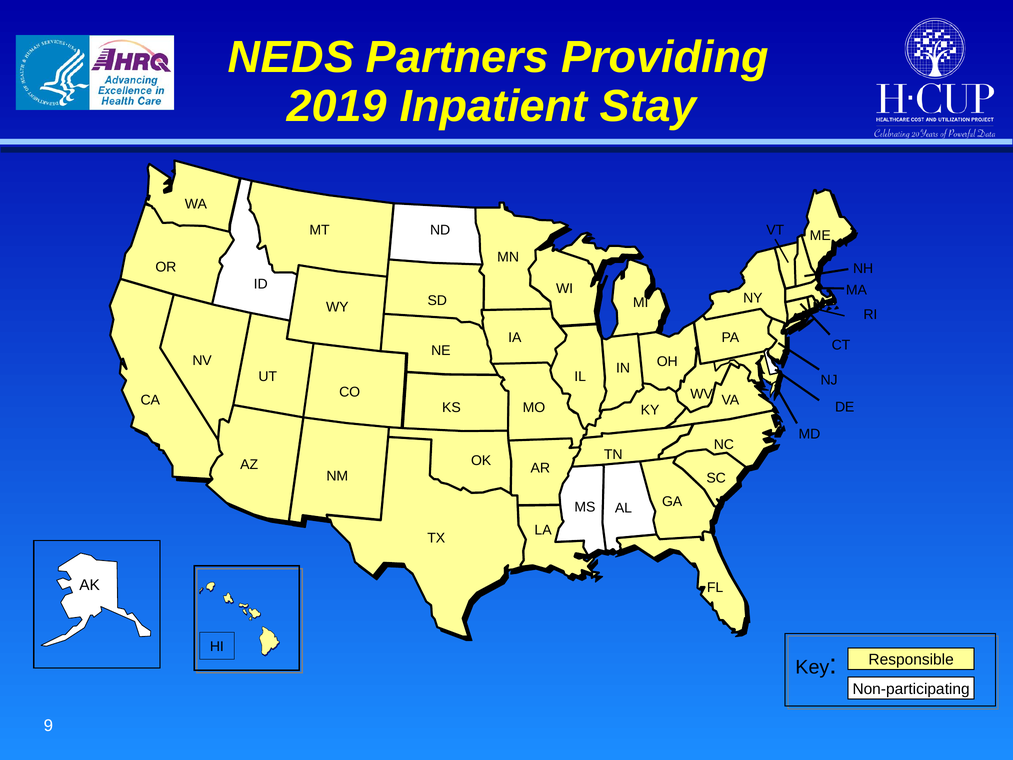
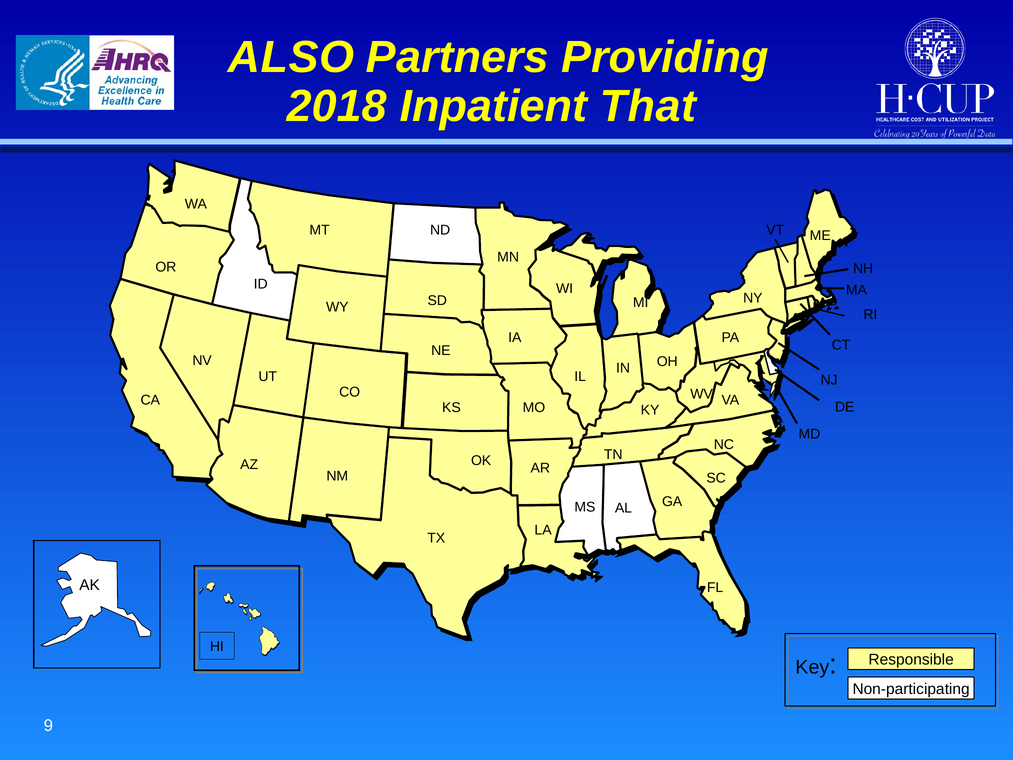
NEDS: NEDS -> ALSO (291, 58)
2019: 2019 -> 2018 (337, 106)
Stay: Stay -> That (648, 106)
